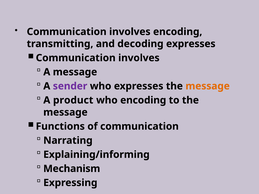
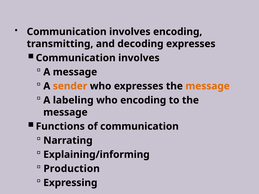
sender colour: purple -> orange (70, 86)
product: product -> labeling (73, 100)
Mechanism: Mechanism -> Production (72, 169)
